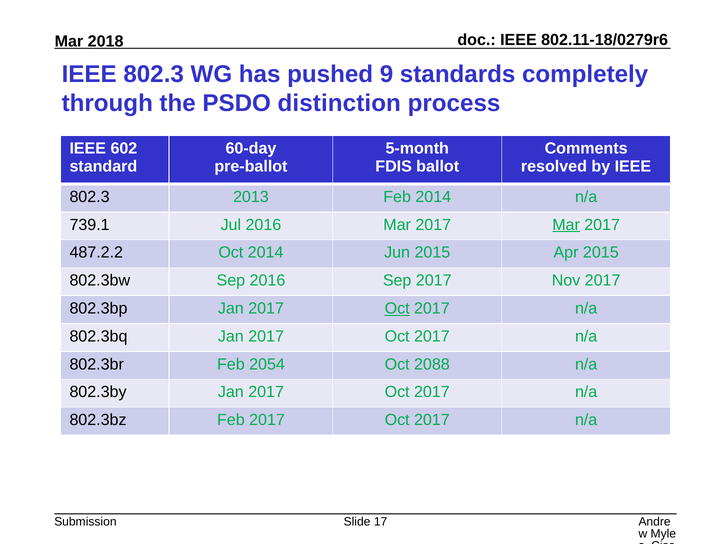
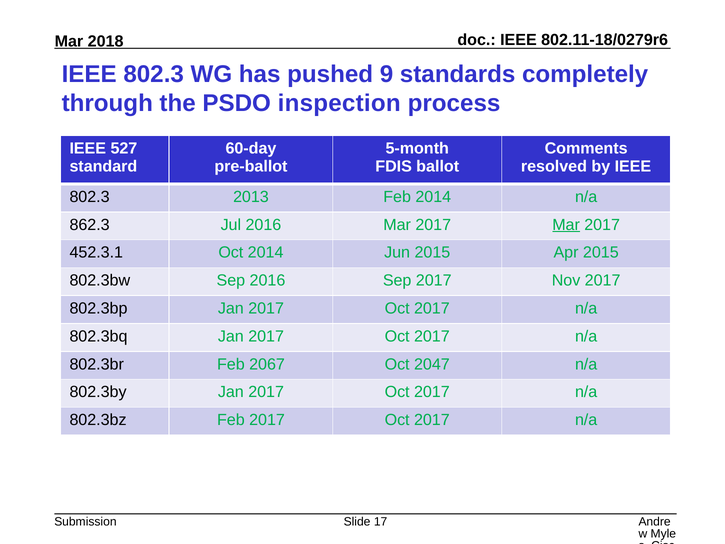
distinction: distinction -> inspection (339, 103)
602: 602 -> 527 (124, 149)
739.1: 739.1 -> 862.3 (90, 225)
487.2.2: 487.2.2 -> 452.3.1 (96, 253)
Oct underline: present -> none (397, 308)
2054: 2054 -> 2067 (267, 364)
2088: 2088 -> 2047 (432, 364)
